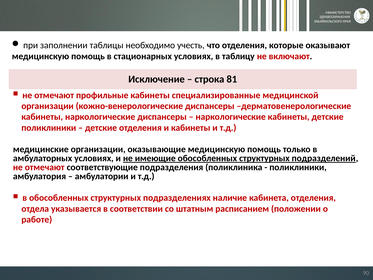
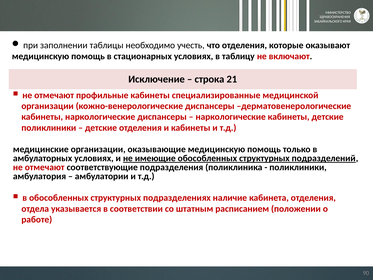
81: 81 -> 21 (232, 79)
